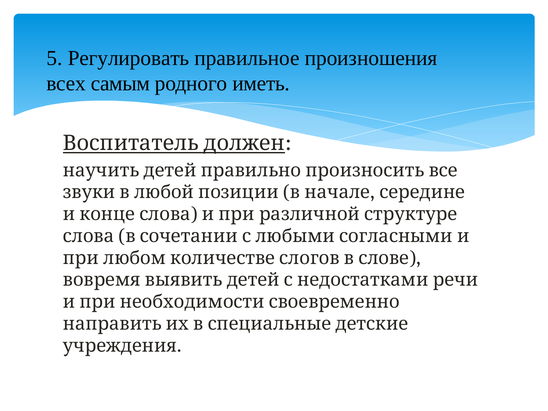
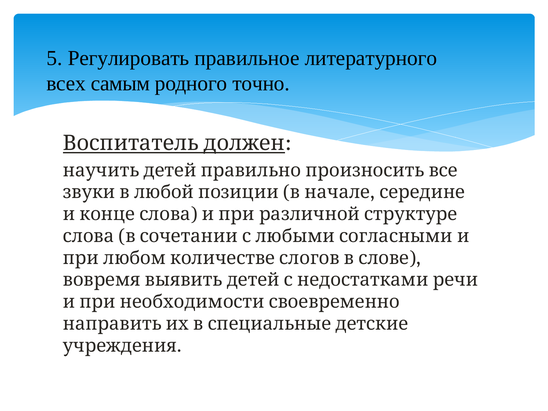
произношения: произношения -> литературного (371, 58)
иметь: иметь -> точно (261, 84)
